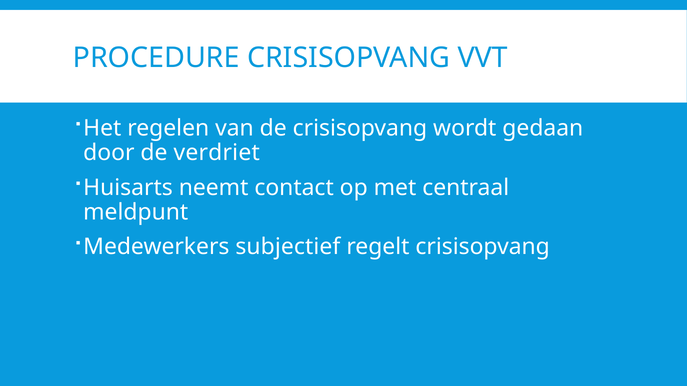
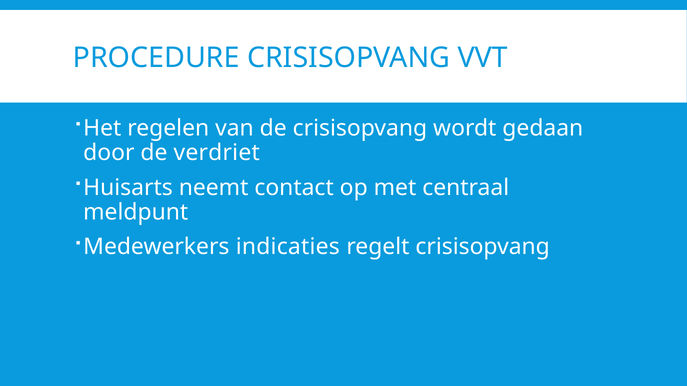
subjectief: subjectief -> indicaties (288, 247)
